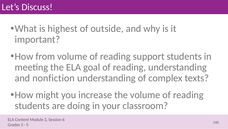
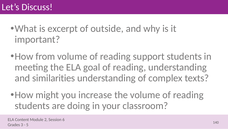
highest: highest -> excerpt (63, 28)
nonfiction: nonfiction -> similarities (54, 78)
